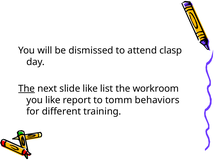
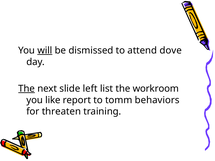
will underline: none -> present (45, 50)
clasp: clasp -> dove (171, 50)
slide like: like -> left (90, 89)
different: different -> threaten (61, 112)
